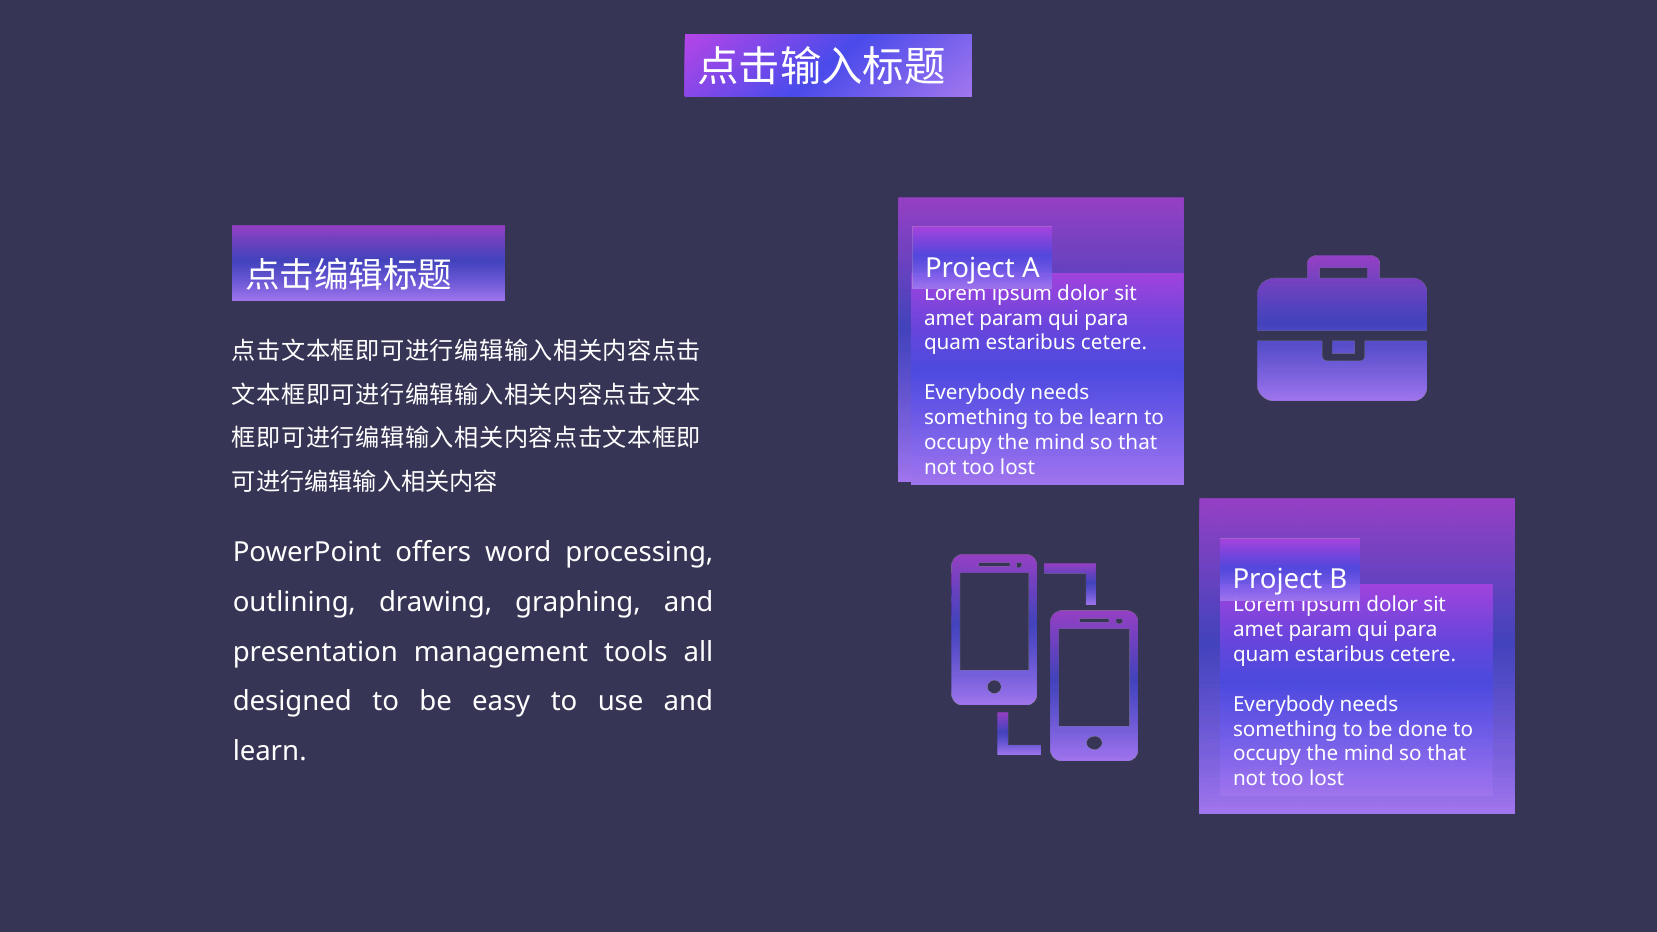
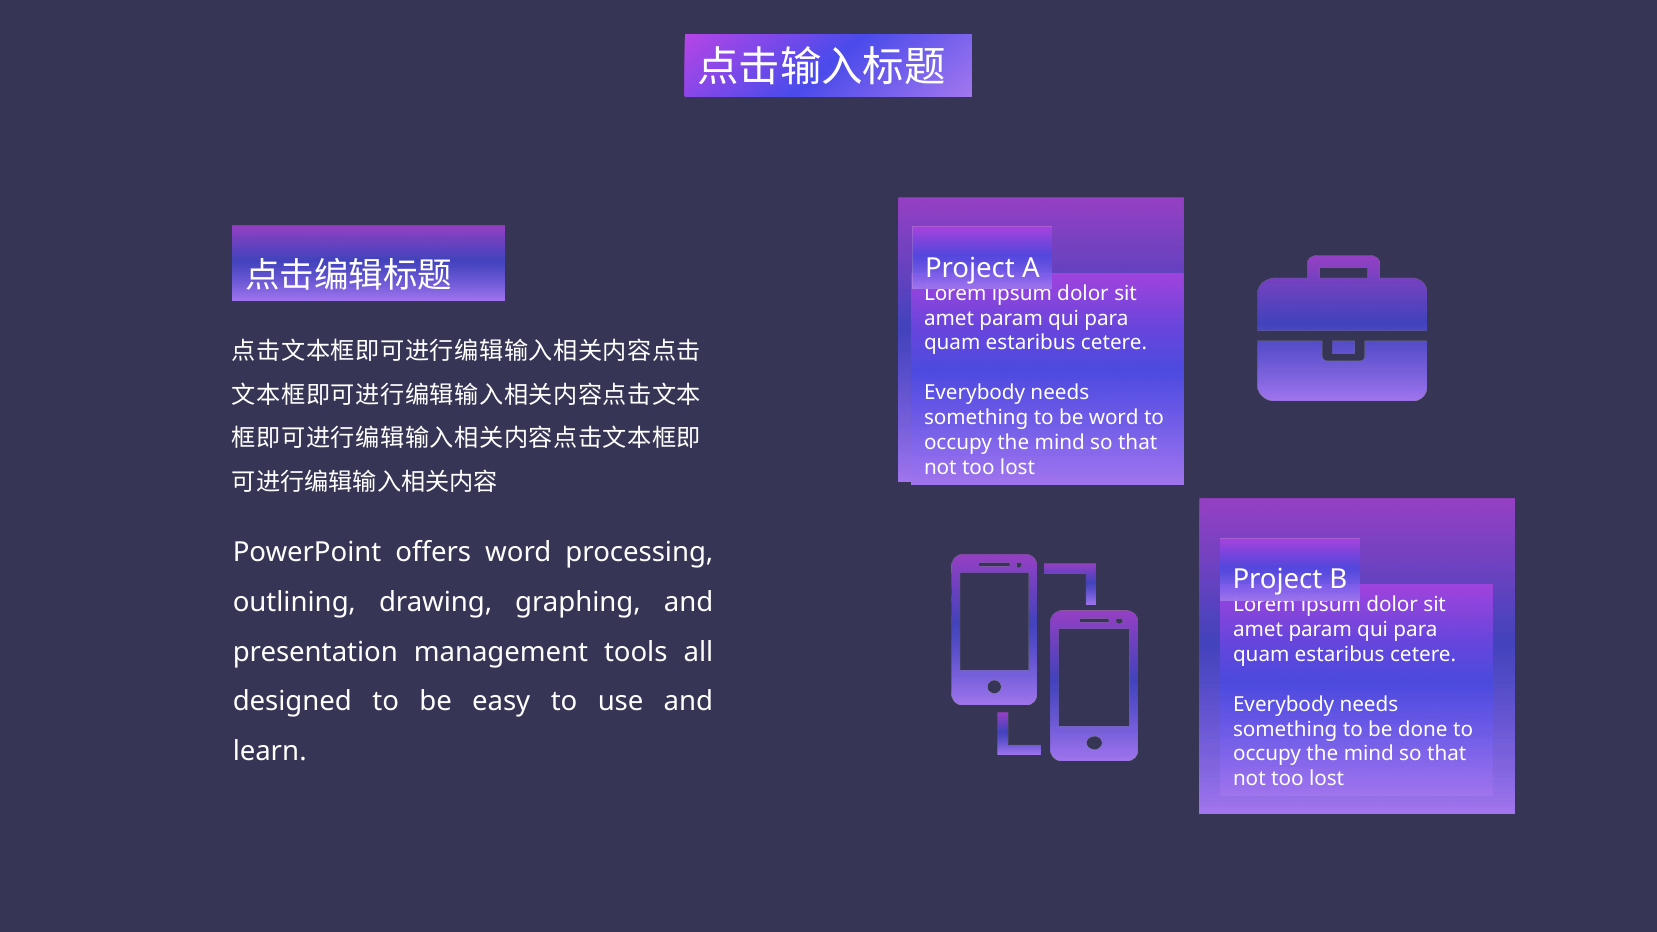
be learn: learn -> word (1114, 418)
